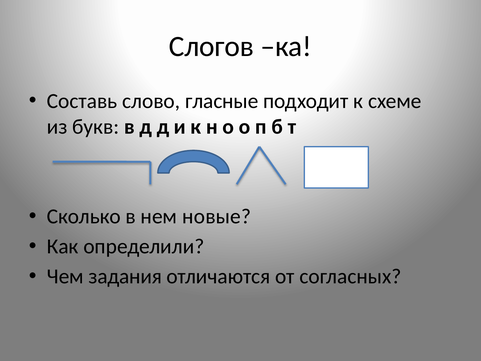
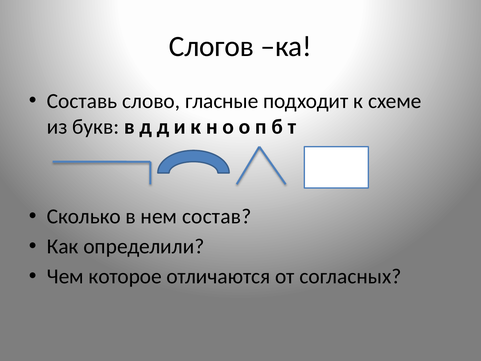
новые: новые -> состав (217, 216)
задания: задания -> которое (125, 276)
